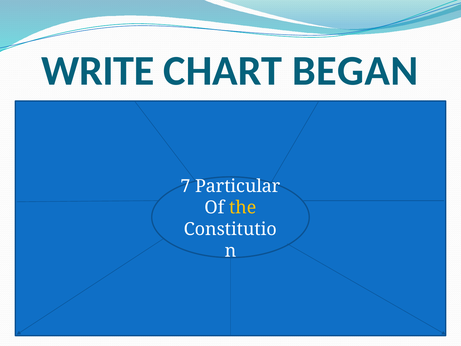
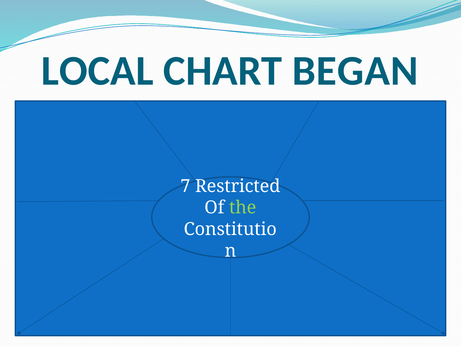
WRITE: WRITE -> LOCAL (97, 71)
Particular: Particular -> Restricted (238, 186)
the colour: yellow -> light green (243, 208)
